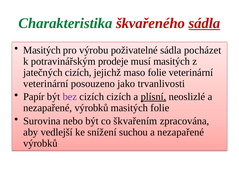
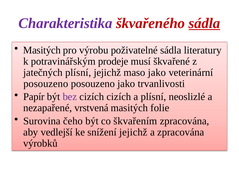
Charakteristika colour: green -> purple (65, 23)
pocházet: pocházet -> literatury (203, 50)
musí masitých: masitých -> škvařené (172, 61)
jatečných cizích: cizích -> plísní (78, 72)
maso folie: folie -> jako (157, 72)
veterinární: veterinární -> posouzeno (46, 83)
plísní underline: present -> none (153, 96)
výrobků: výrobků -> vrstvená (91, 107)
nebo: nebo -> čeho (73, 120)
snížení suchou: suchou -> jejichž (133, 132)
nezapařené: nezapařené -> zpracována (181, 132)
